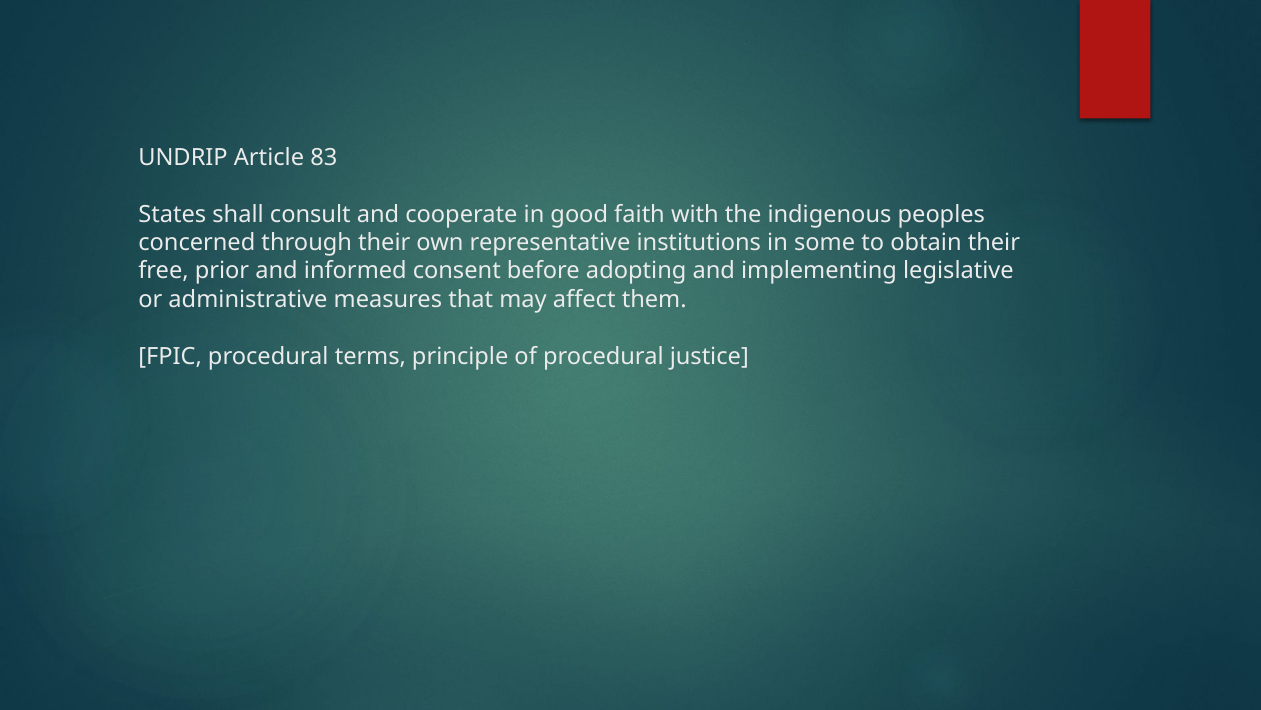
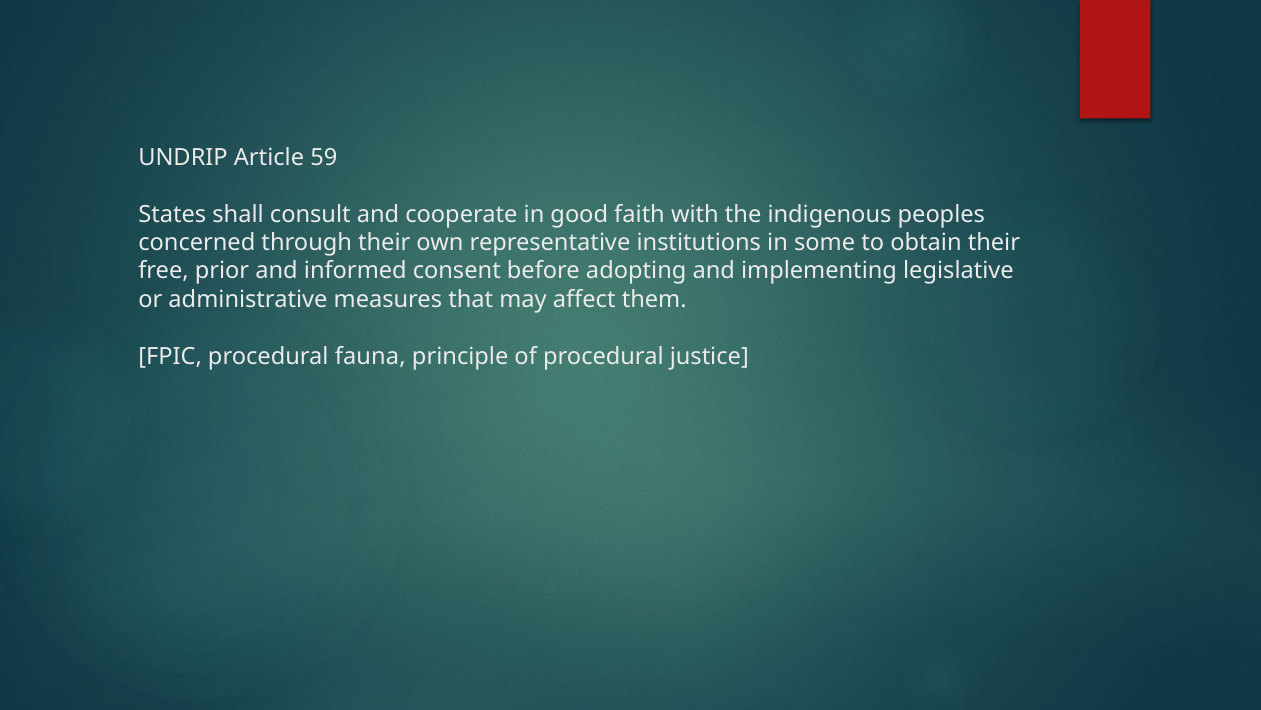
83: 83 -> 59 (324, 157)
terms: terms -> fauna (370, 356)
